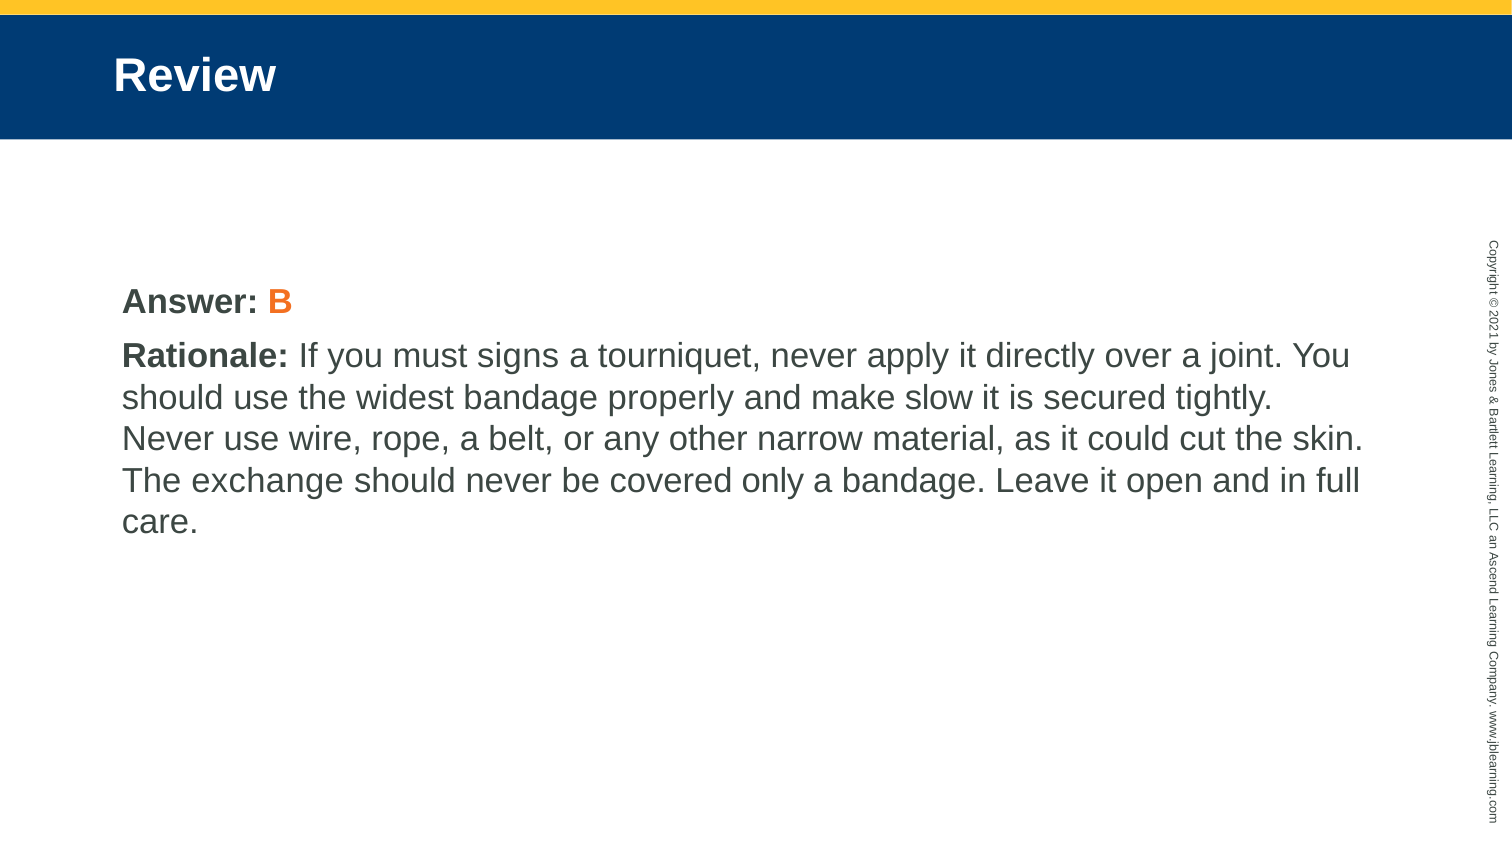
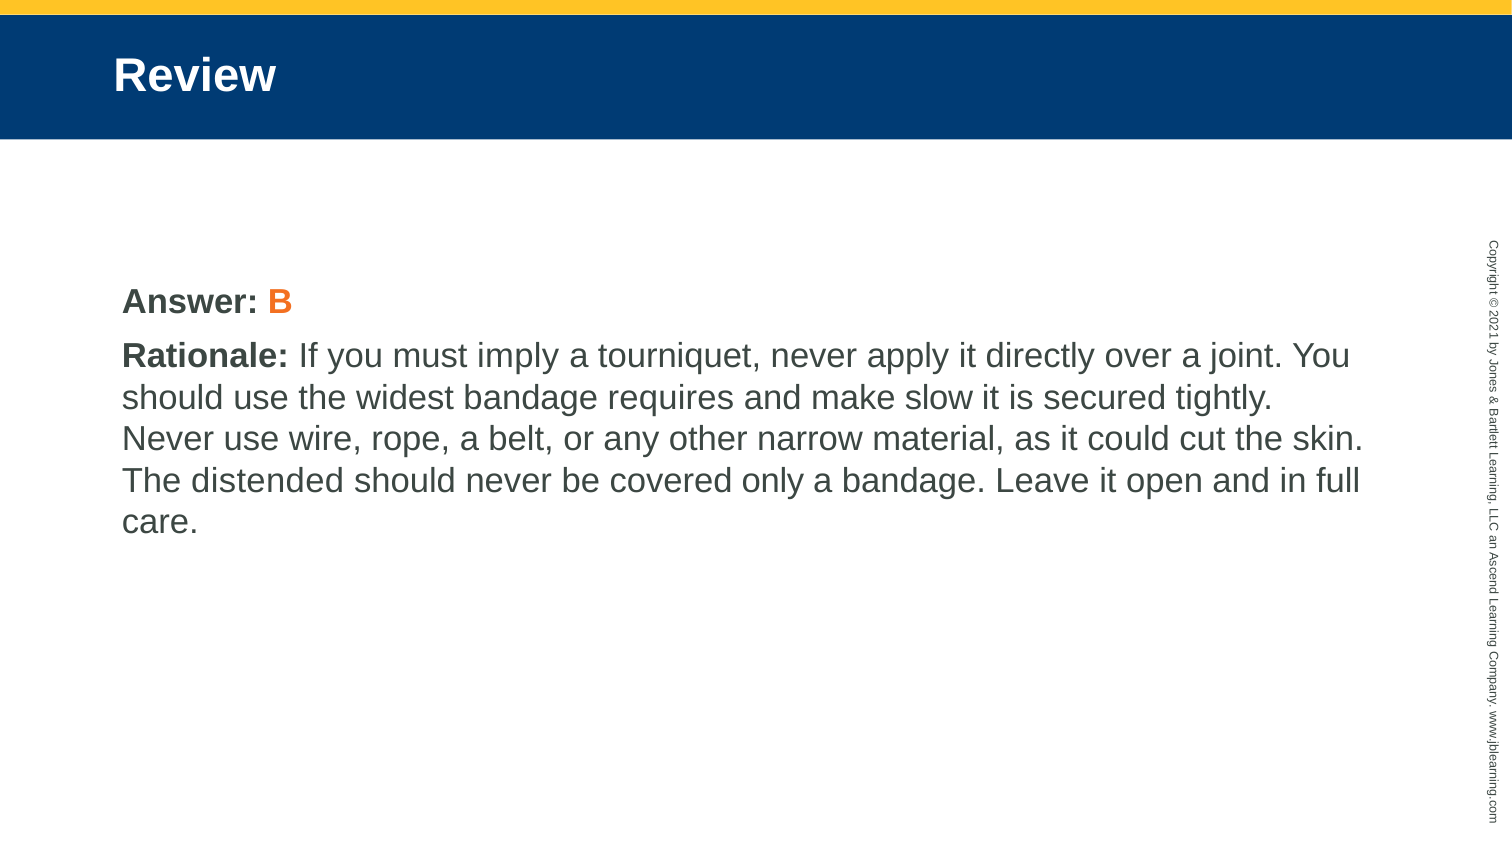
signs: signs -> imply (518, 356)
properly: properly -> requires (671, 397)
exchange: exchange -> distended (268, 481)
